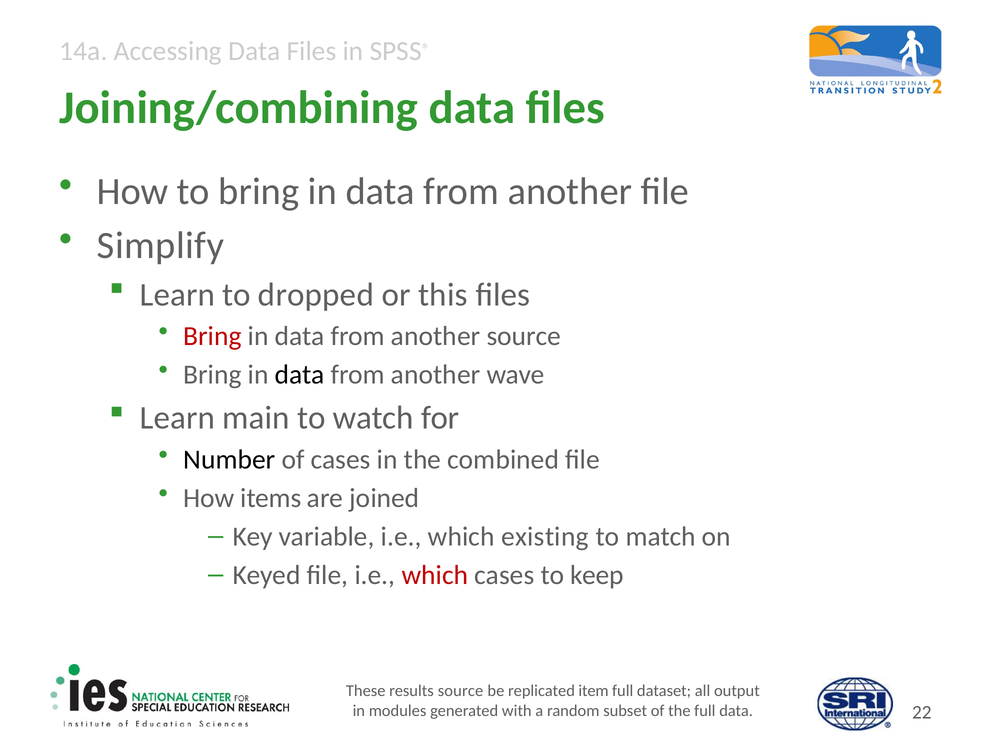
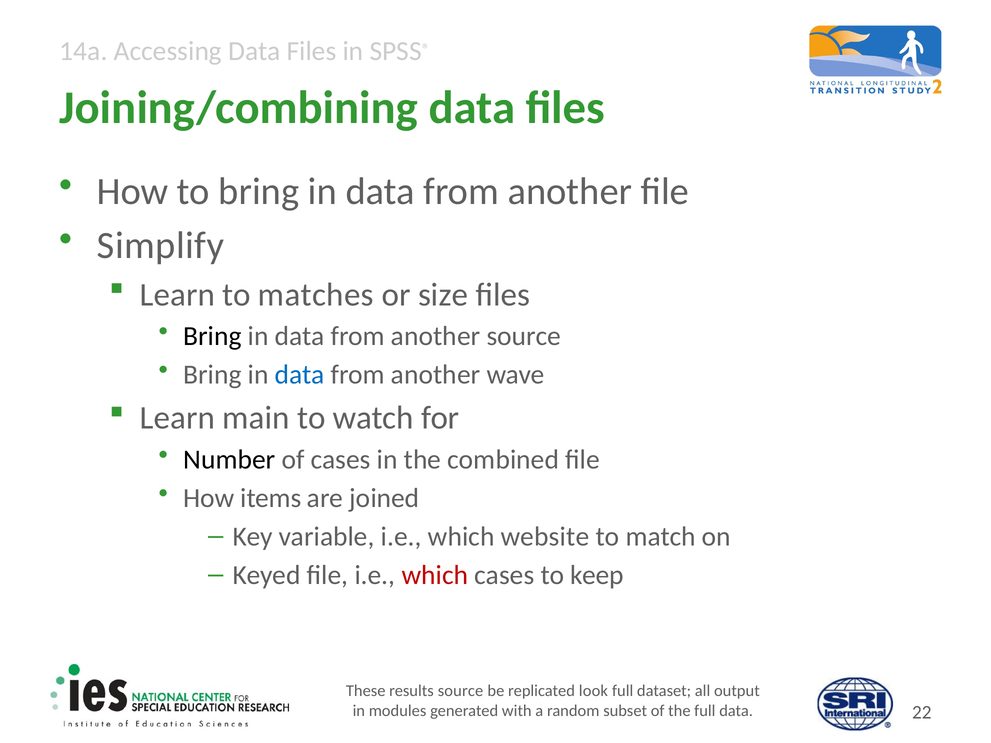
dropped: dropped -> matches (316, 295)
this: this -> size (443, 295)
Bring colour: red -> black (212, 336)
data colour: black -> blue (300, 375)
existing: existing -> website (545, 537)
item: item -> look (593, 691)
